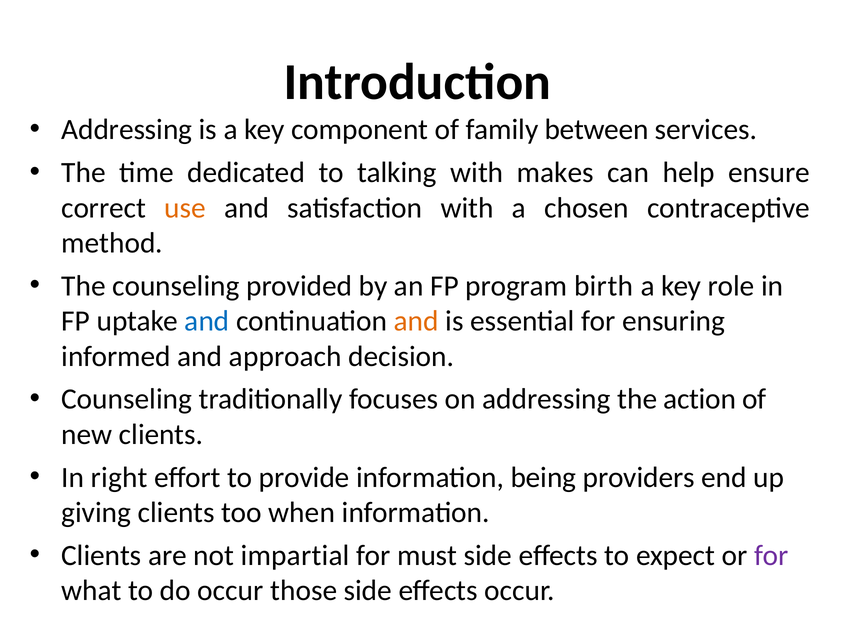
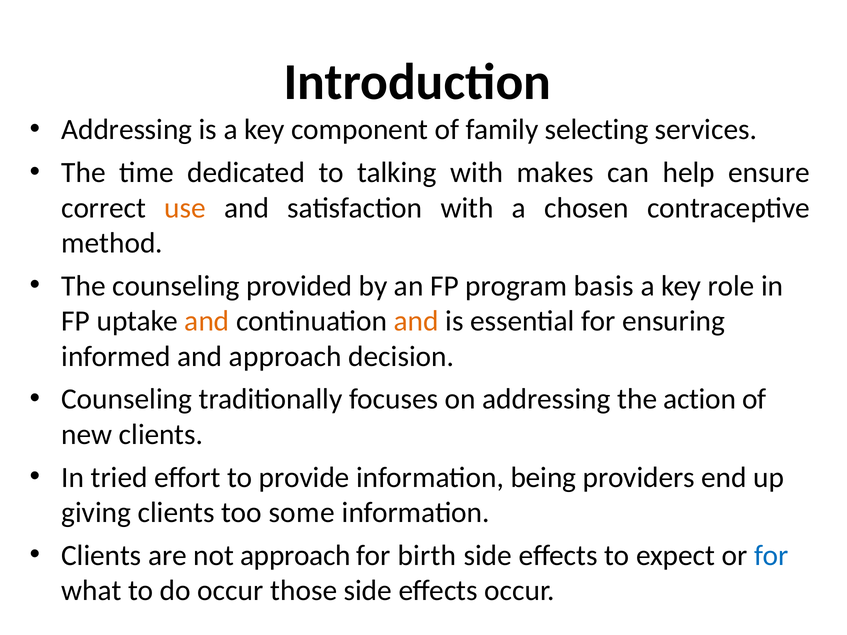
between: between -> selecting (597, 130)
birth: birth -> basis (604, 286)
and colour: blue -> orange (207, 321)
right: right -> tried (119, 477)
when: when -> some (302, 513)
not impartial: impartial -> approach (295, 556)
must: must -> birth (427, 556)
for colour: purple -> blue (771, 556)
